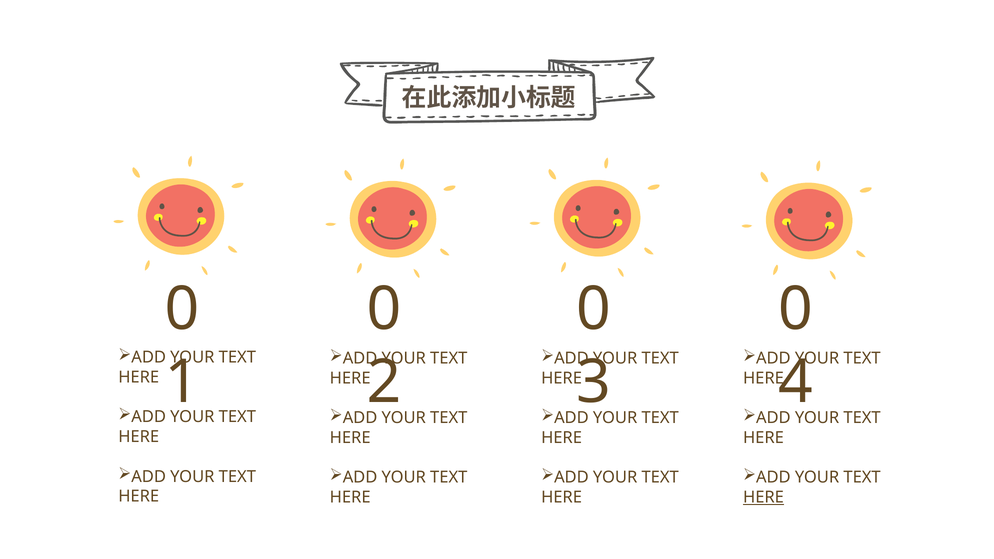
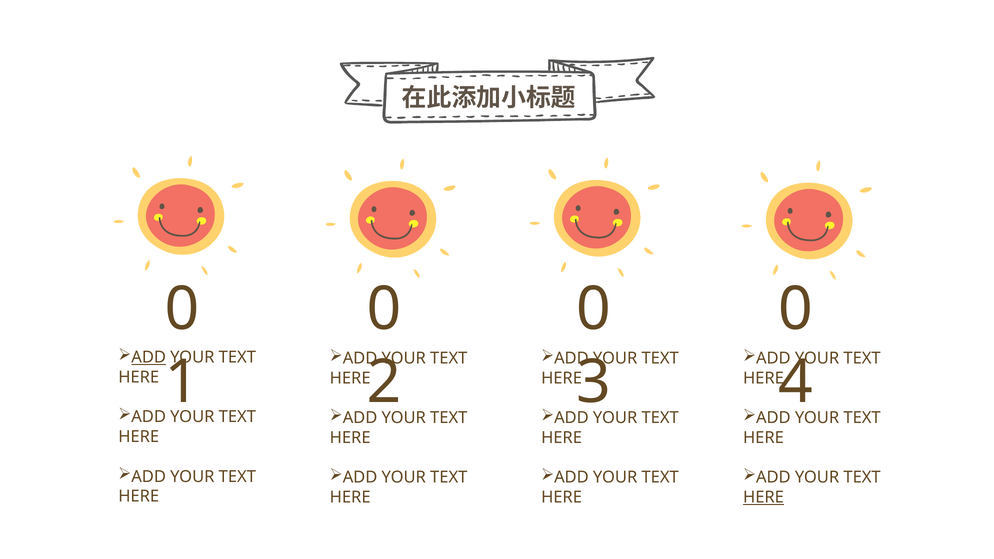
ADD underline: none -> present (149, 357)
